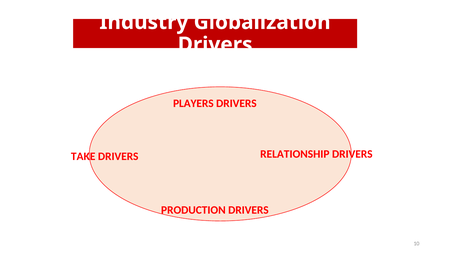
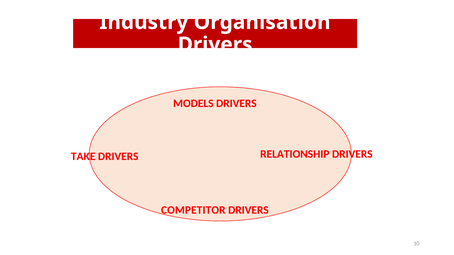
Globalization: Globalization -> Organisation (262, 22)
PLAYERS: PLAYERS -> MODELS (193, 104)
PRODUCTION: PRODUCTION -> COMPETITOR (193, 210)
